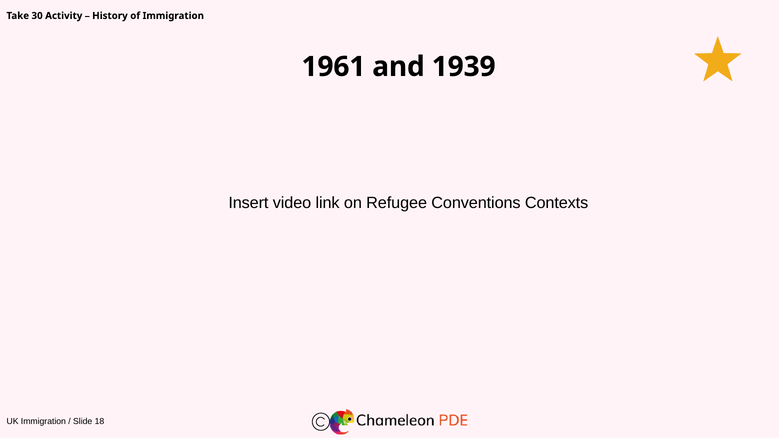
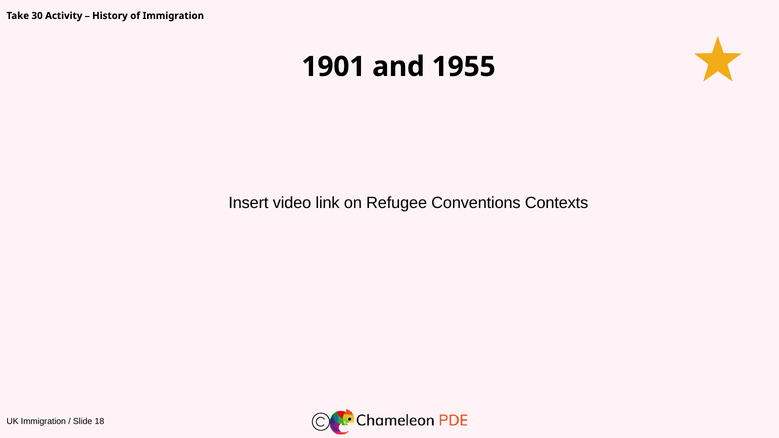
1961: 1961 -> 1901 (333, 67)
1939: 1939 -> 1955 (464, 67)
